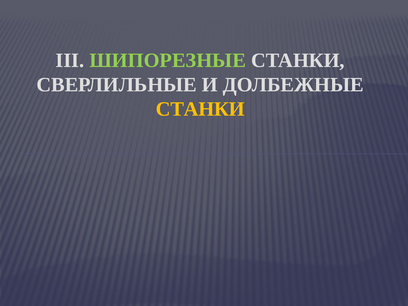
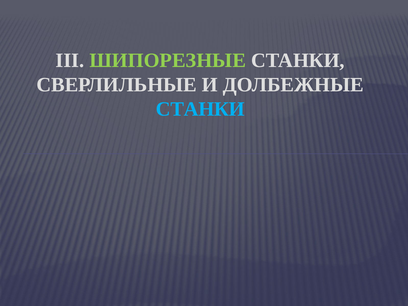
СТАНКИ colour: yellow -> light blue (200, 109)
